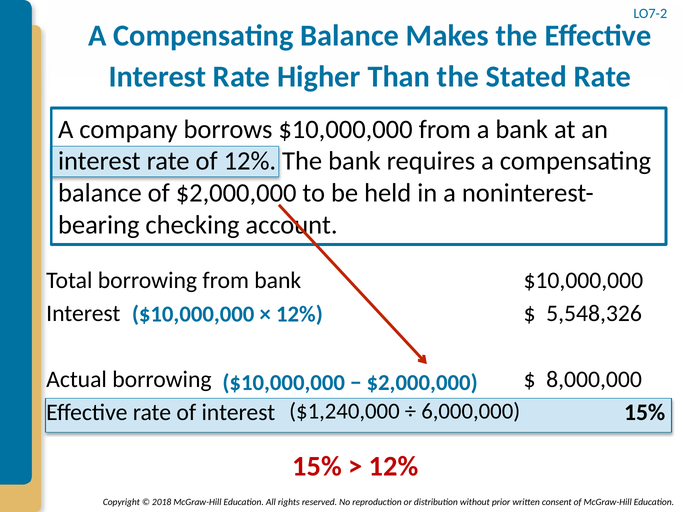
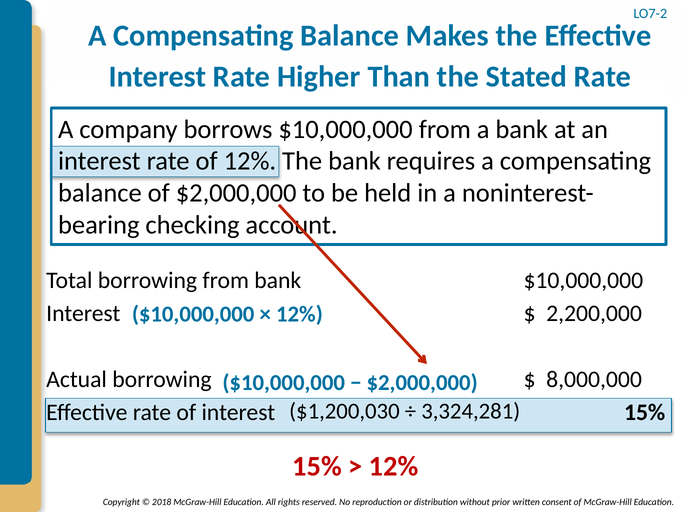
5,548,326: 5,548,326 -> 2,200,000 (594, 314)
$1,240,000: $1,240,000 -> $1,200,030 (344, 412)
6,000,000: 6,000,000 -> 3,324,281 (471, 412)
